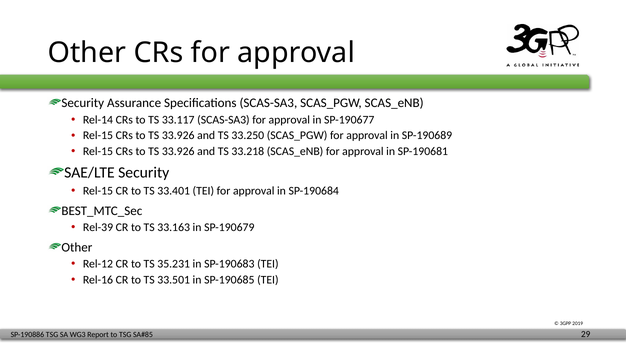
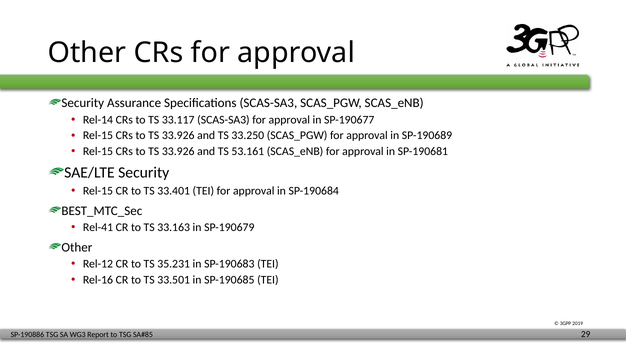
33.218: 33.218 -> 53.161 (248, 152)
Rel-39: Rel-39 -> Rel-41 (98, 227)
